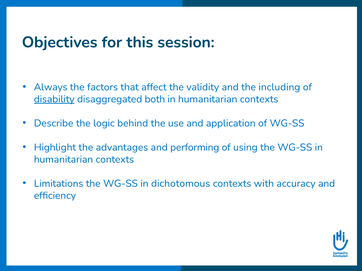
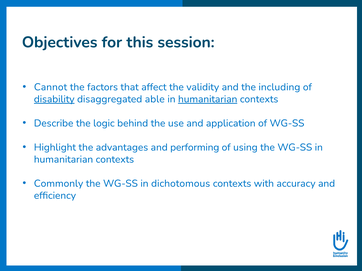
Always: Always -> Cannot (51, 87)
both: both -> able (155, 99)
humanitarian underline: none -> present (208, 99)
Limitations: Limitations -> Commonly (59, 184)
